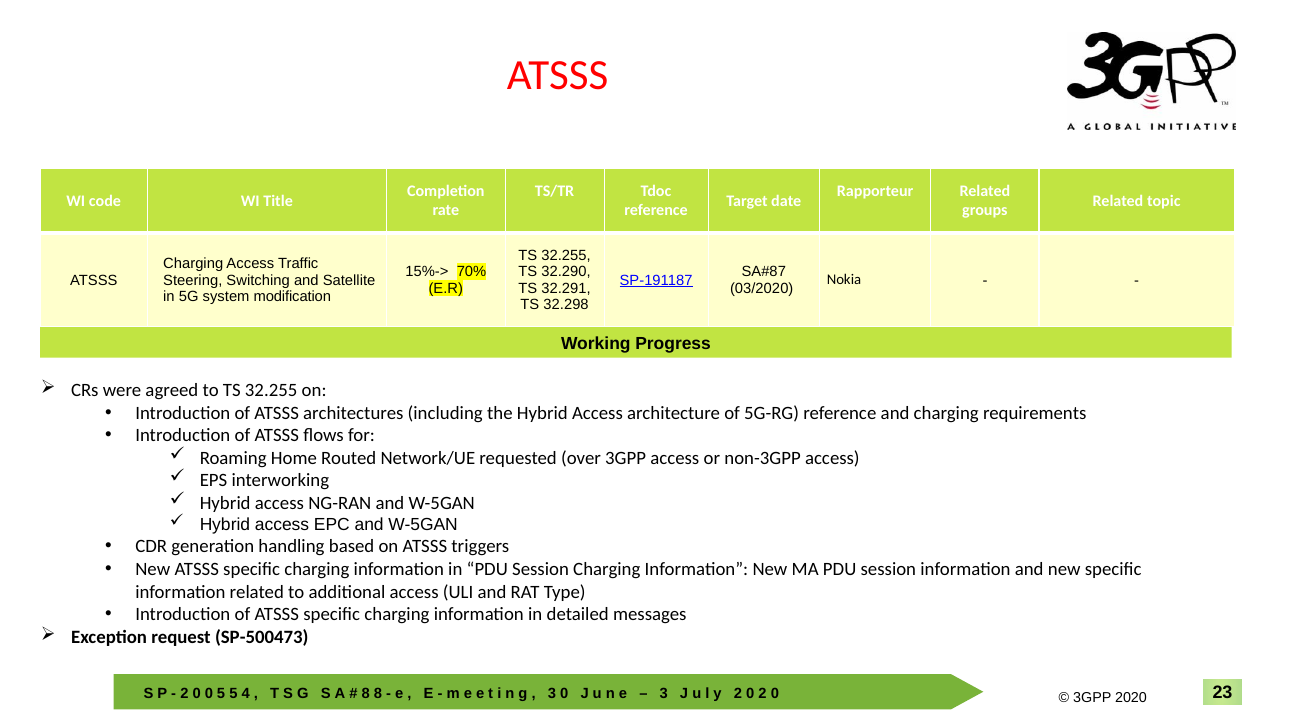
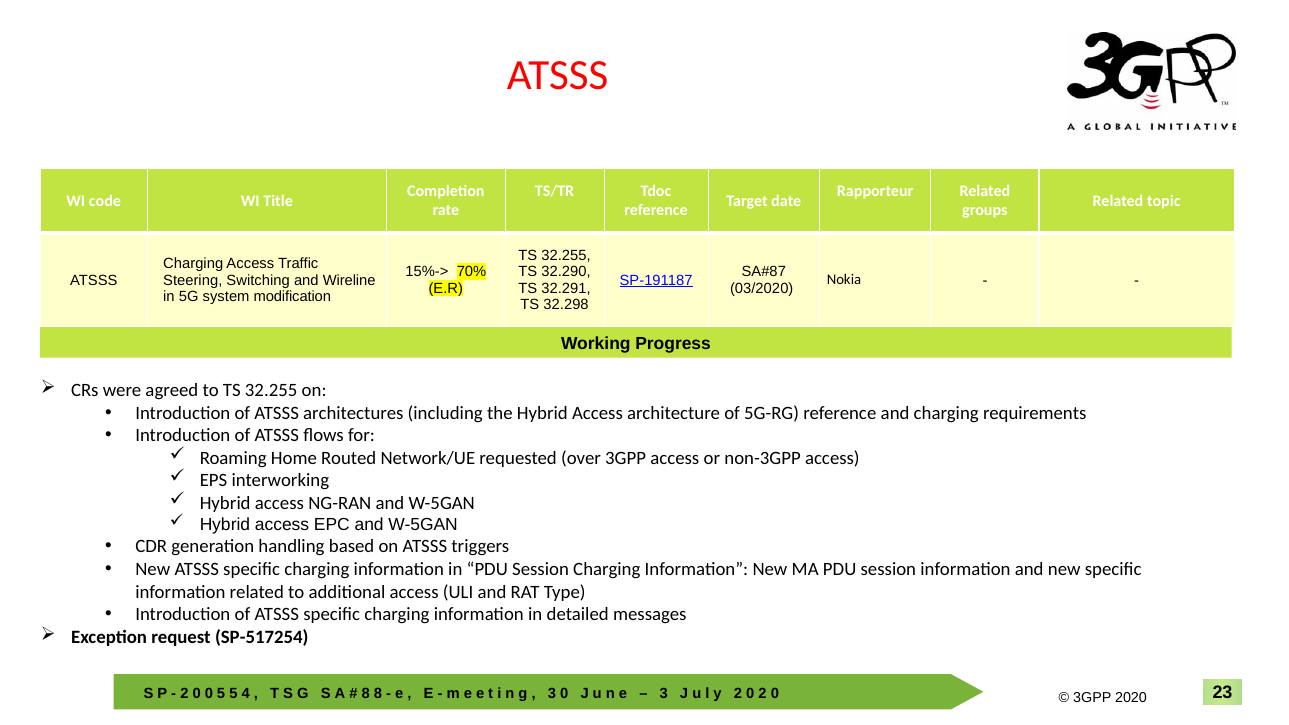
Satellite: Satellite -> Wireline (349, 280)
SP-500473: SP-500473 -> SP-517254 (262, 637)
